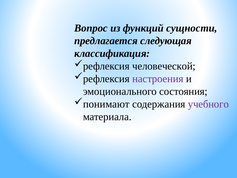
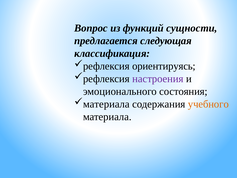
человеческой: человеческой -> ориентируясь (164, 66)
понимают: понимают -> материала (106, 104)
учебного colour: purple -> orange (208, 104)
